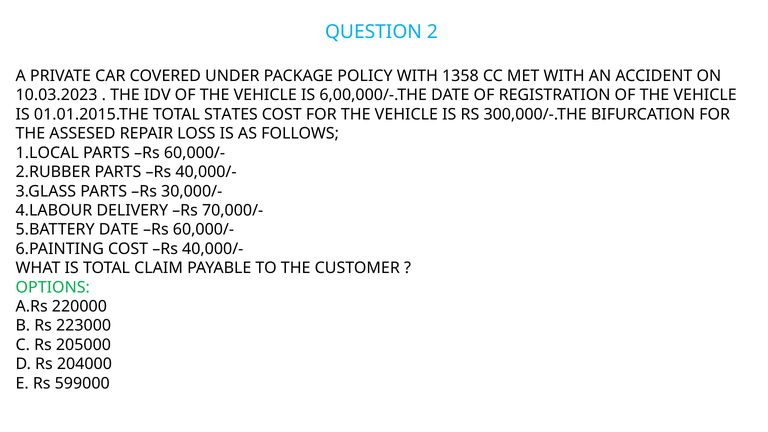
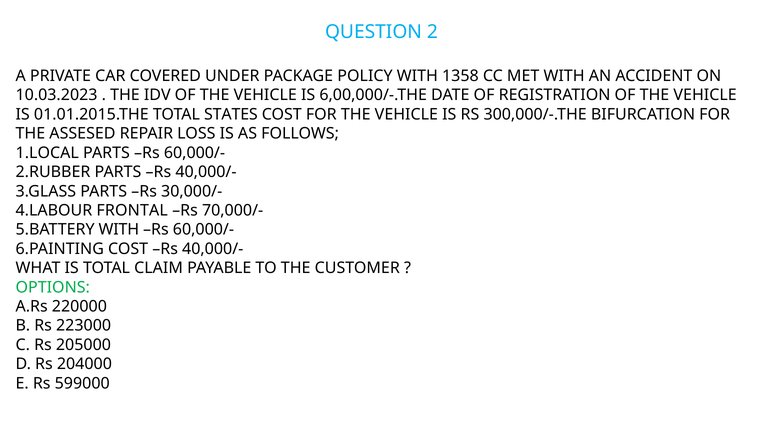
DELIVERY: DELIVERY -> FRONTAL (132, 210)
5.BATTERY DATE: DATE -> WITH (119, 230)
